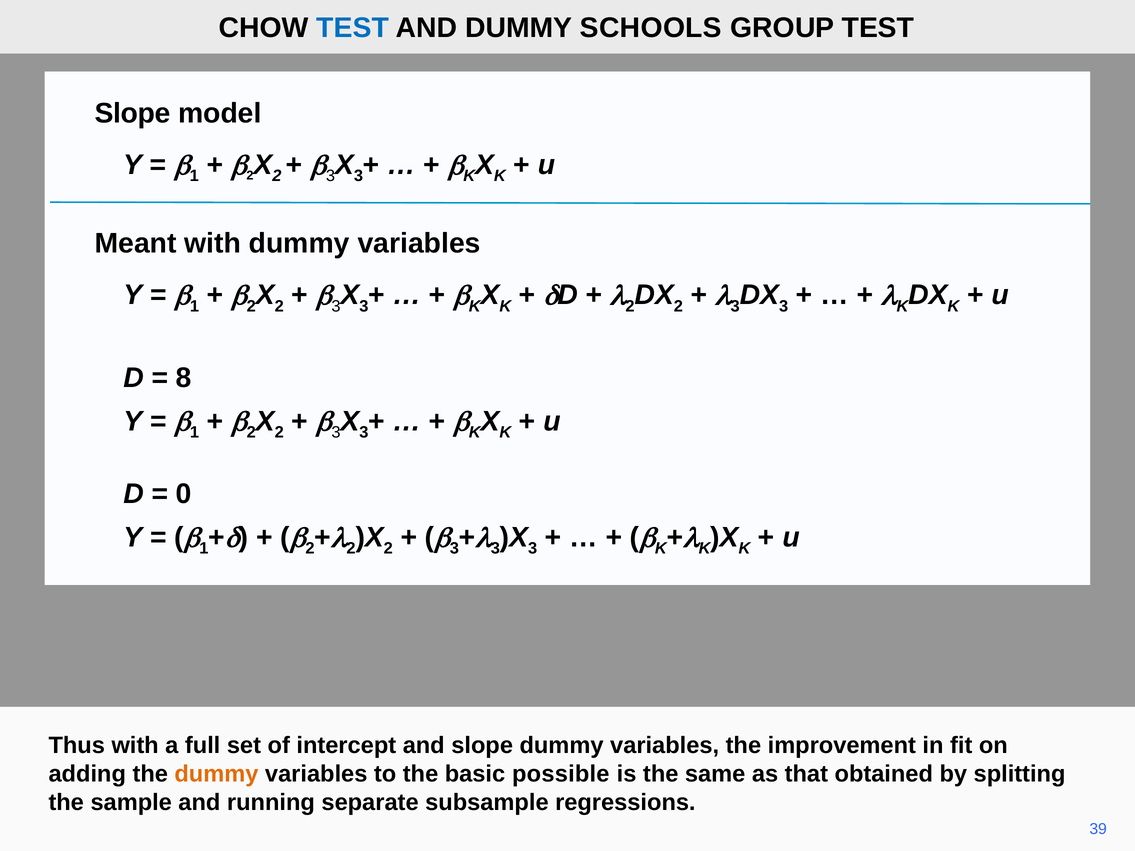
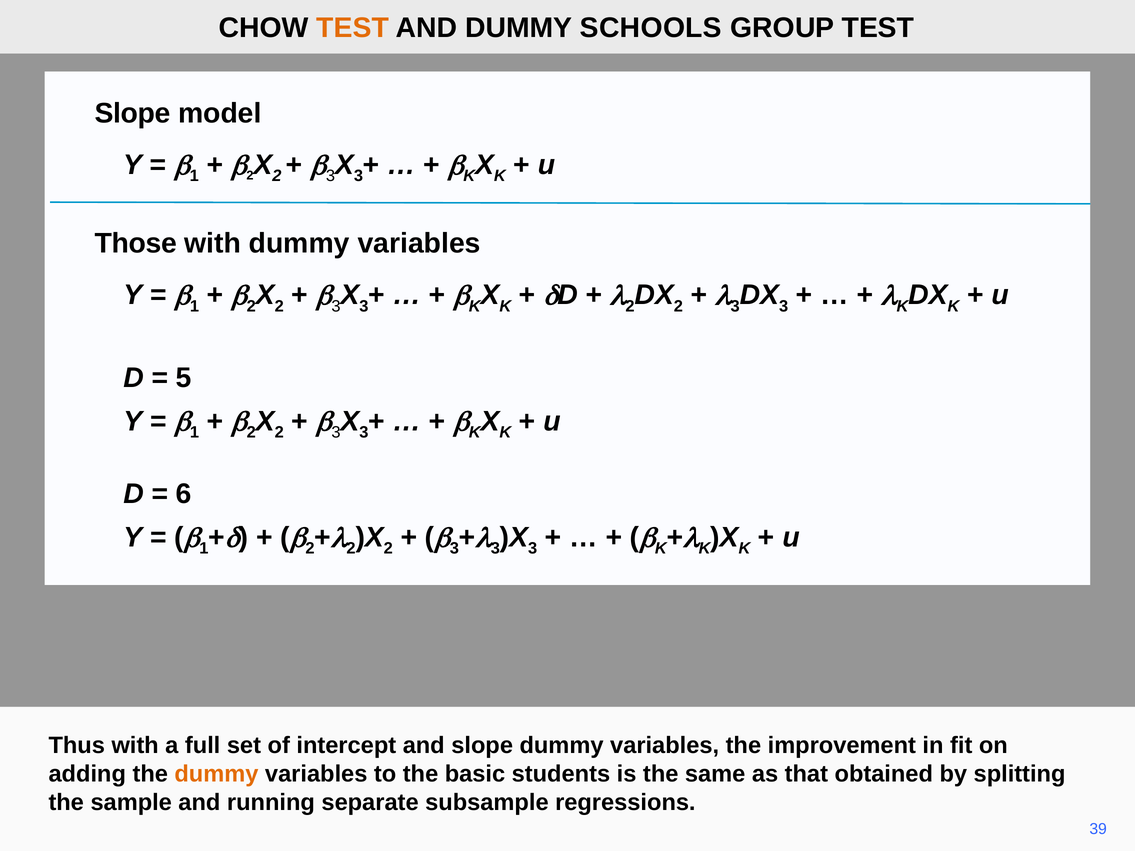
TEST colour: blue -> orange (353, 28)
Meant: Meant -> Those (136, 243)
8: 8 -> 5 (184, 378)
0: 0 -> 6 (184, 494)
possible: possible -> students (561, 774)
